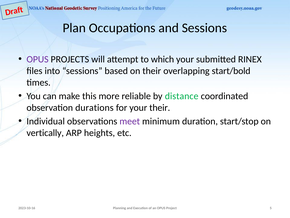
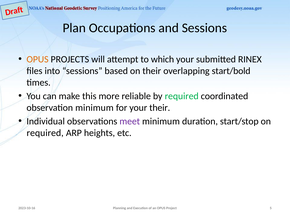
OPUS colour: purple -> orange (38, 59)
by distance: distance -> required (182, 96)
observation durations: durations -> minimum (94, 107)
vertically: vertically -> required (45, 133)
